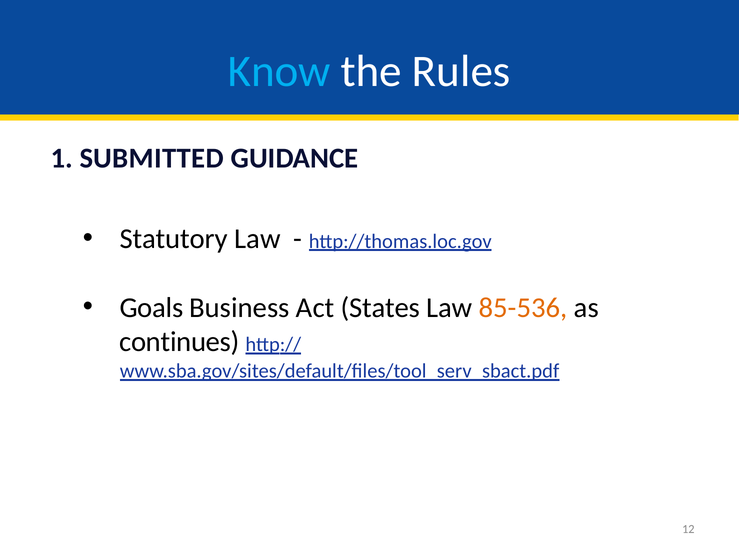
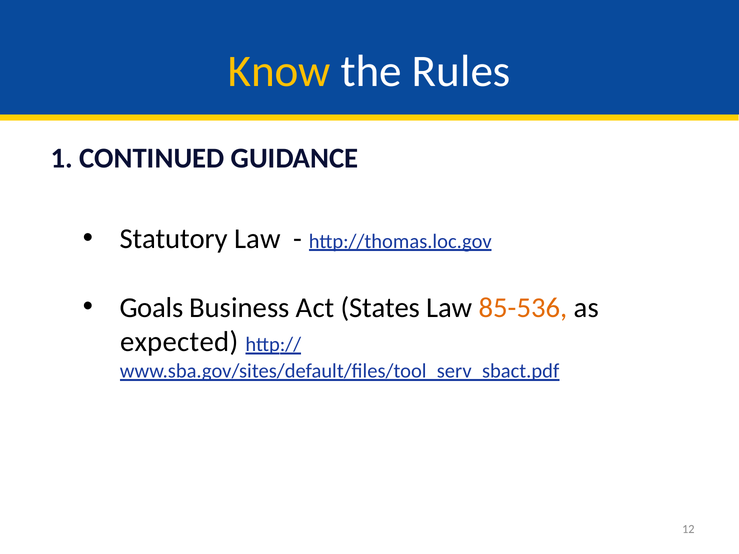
Know colour: light blue -> yellow (279, 72)
SUBMITTED: SUBMITTED -> CONTINUED (152, 158)
continues: continues -> expected (179, 342)
